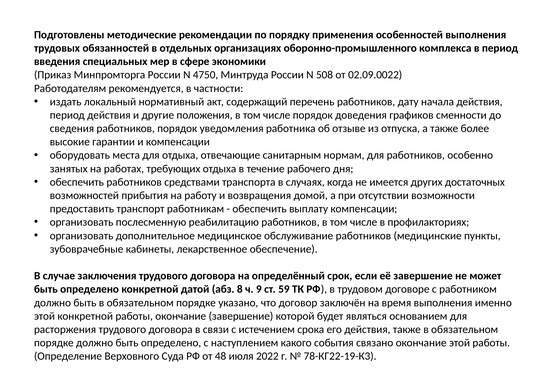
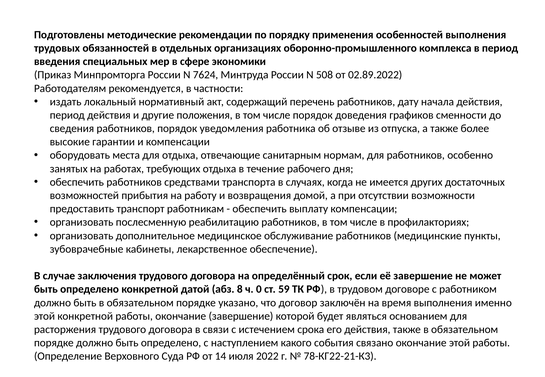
4750: 4750 -> 7624 (206, 75)
02.09.0022: 02.09.0022 -> 02.89.2022 (375, 75)
9: 9 -> 0 (259, 290)
48: 48 -> 14 (221, 357)
78-КГ22-19-К3: 78-КГ22-19-К3 -> 78-КГ22-21-К3 (340, 357)
